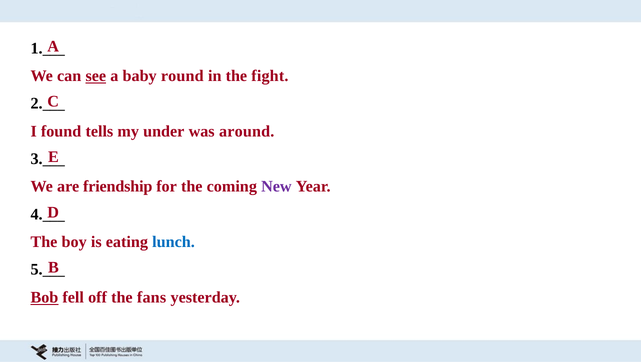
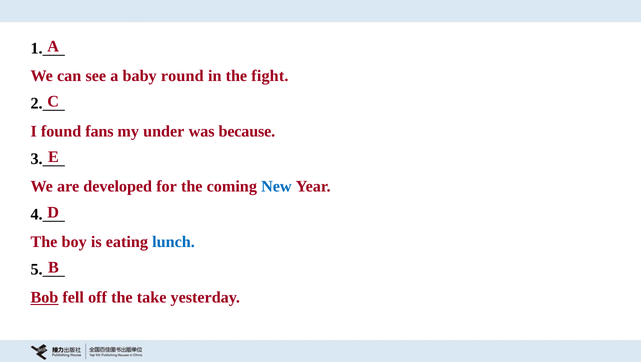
see underline: present -> none (96, 76)
tells: tells -> fans (99, 131)
around: around -> because (247, 131)
friendship: friendship -> developed (118, 187)
New colour: purple -> blue (276, 187)
fans: fans -> take (152, 298)
